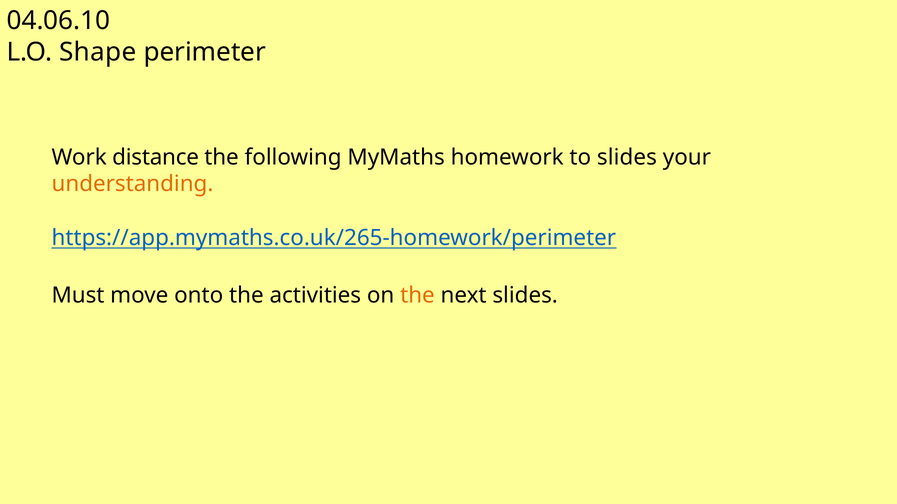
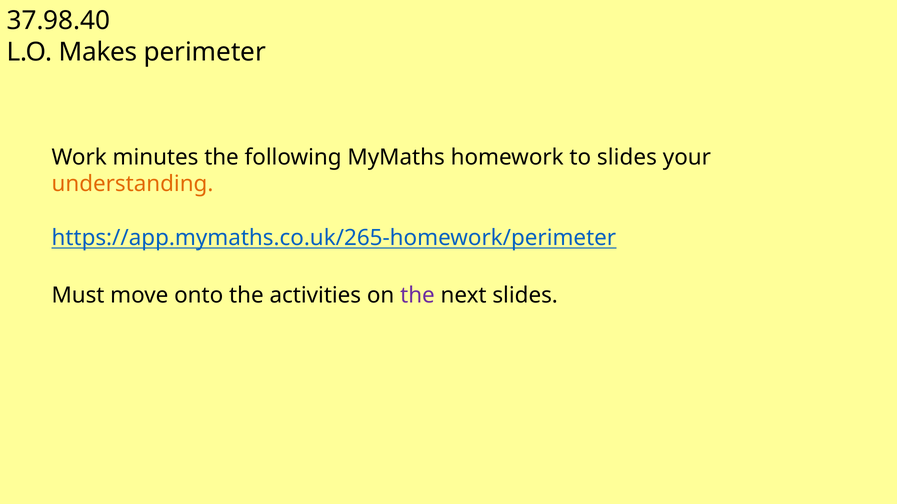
04.06.10: 04.06.10 -> 37.98.40 (58, 21)
Shape: Shape -> Makes (98, 52)
distance: distance -> minutes (155, 157)
the colour: orange -> purple (417, 296)
